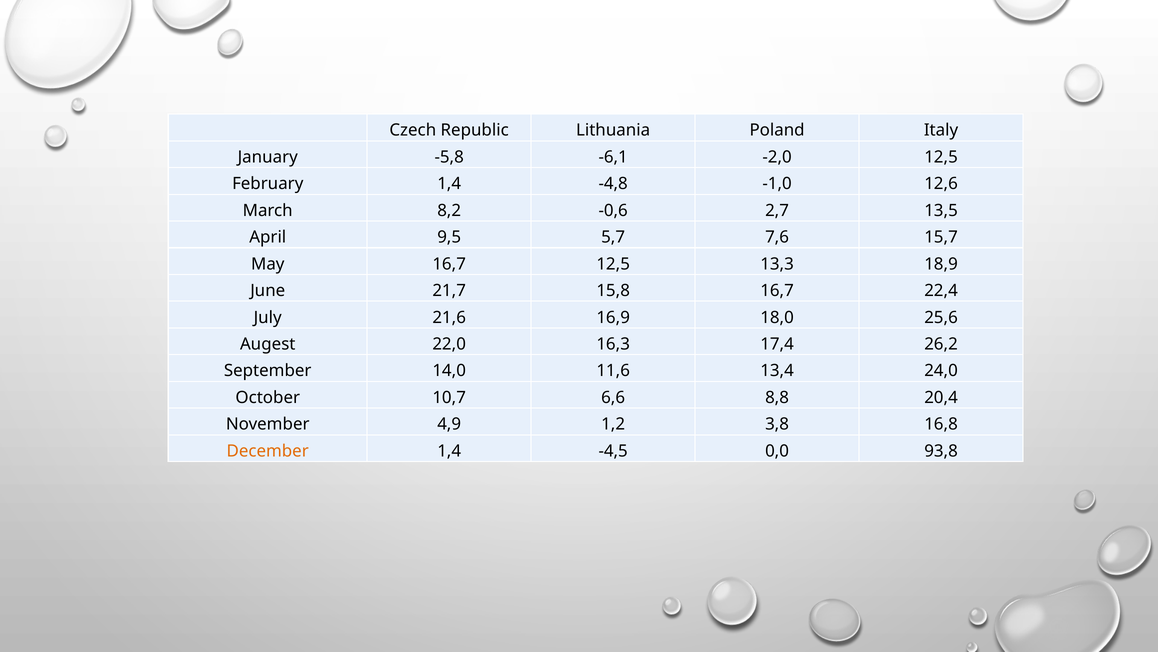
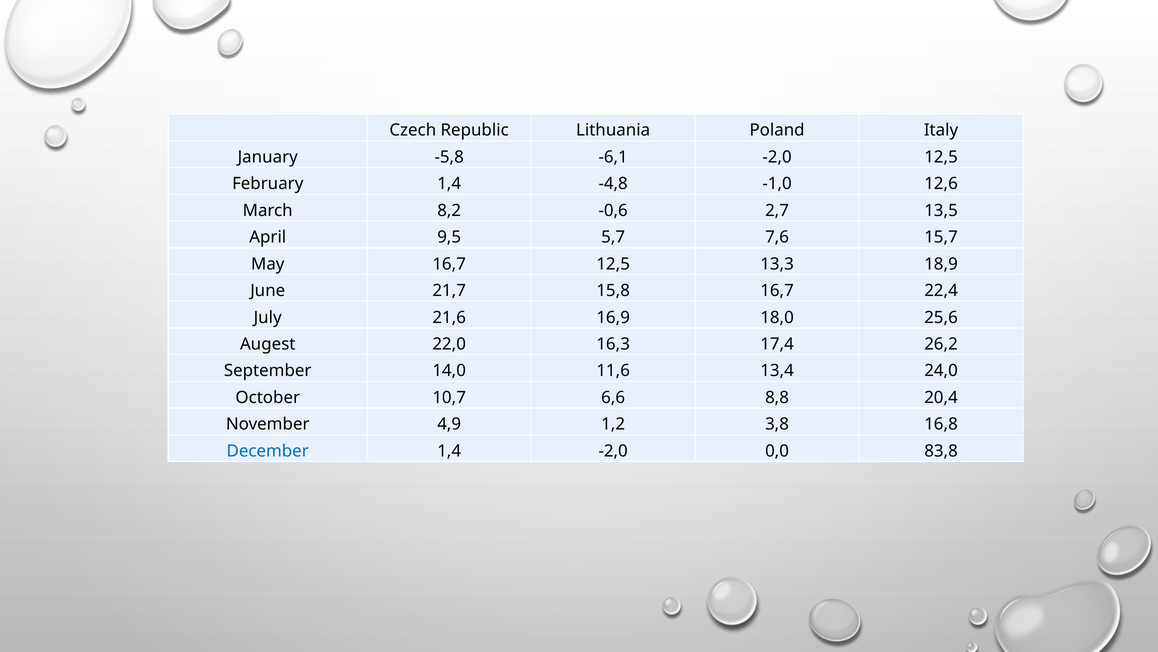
December colour: orange -> blue (268, 451)
1,4 -4,5: -4,5 -> -2,0 (613, 451)
93,8: 93,8 -> 83,8 (941, 451)
